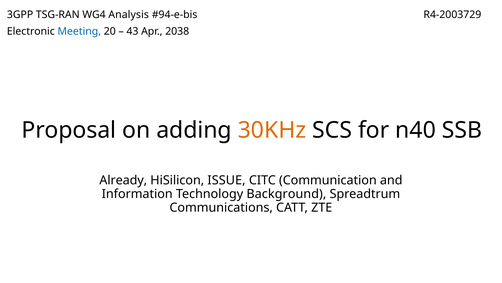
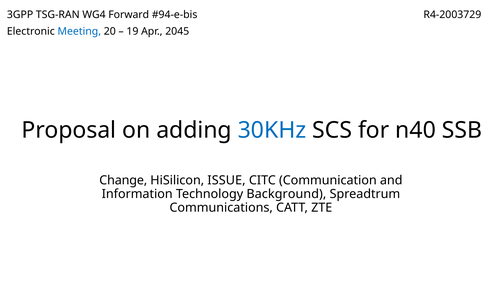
Analysis: Analysis -> Forward (129, 15)
43: 43 -> 19 (132, 31)
2038: 2038 -> 2045 (177, 31)
30KHz colour: orange -> blue (272, 130)
Already: Already -> Change (123, 180)
